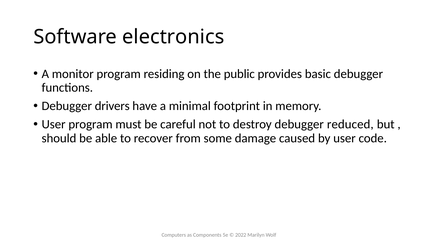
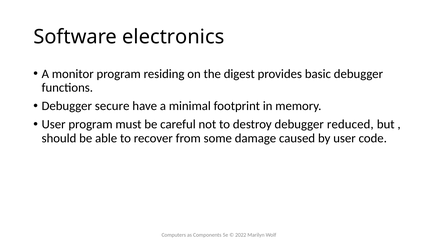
public: public -> digest (239, 74)
drivers: drivers -> secure (112, 106)
